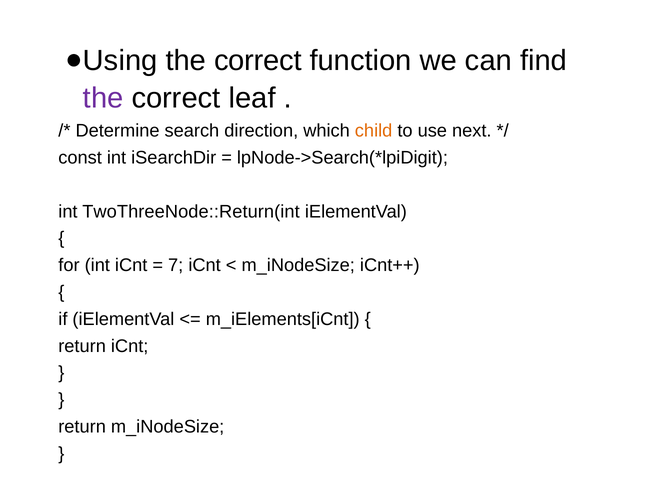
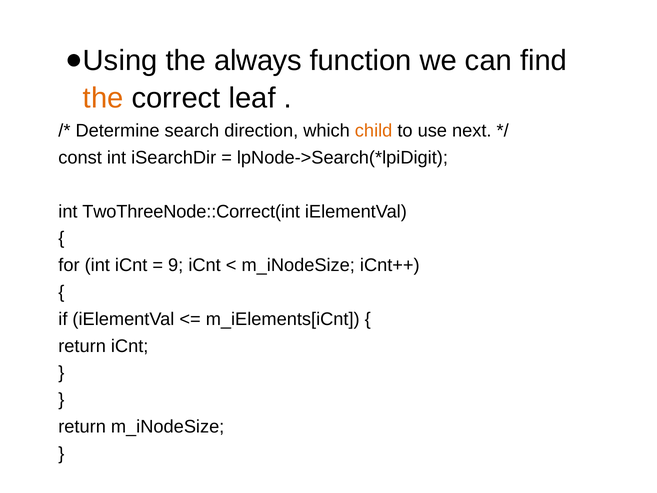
correct: correct -> always (258, 61)
the colour: purple -> orange (103, 98)
TwoThreeNode::Return(int: TwoThreeNode::Return(int -> TwoThreeNode::Correct(int (191, 211)
7: 7 -> 9 (176, 265)
